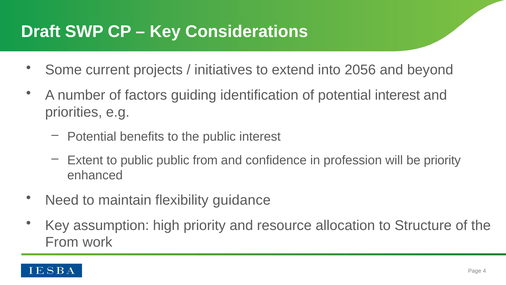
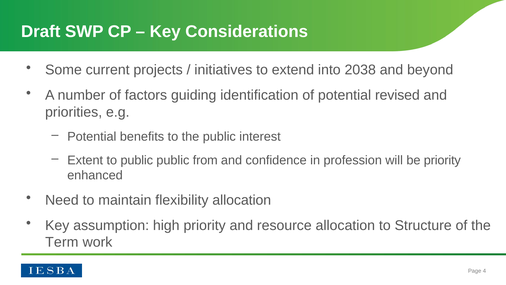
2056: 2056 -> 2038 (360, 70)
potential interest: interest -> revised (397, 95)
flexibility guidance: guidance -> allocation (242, 200)
From: From -> Term (62, 242)
